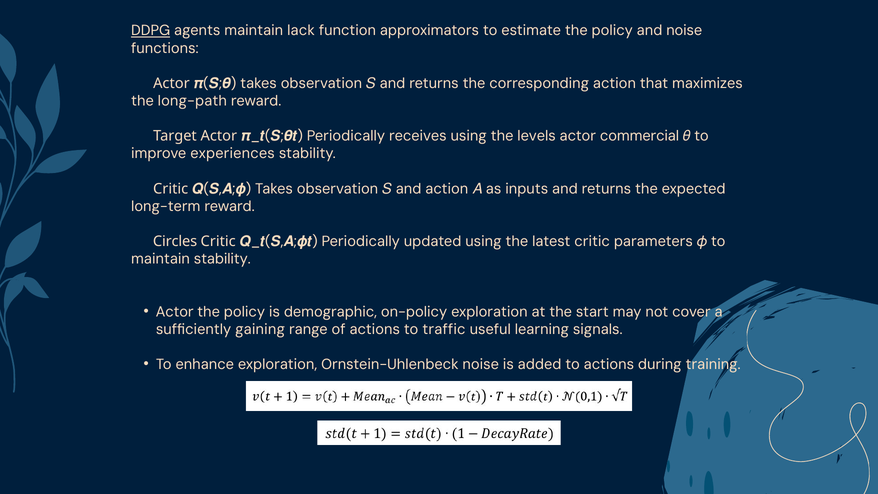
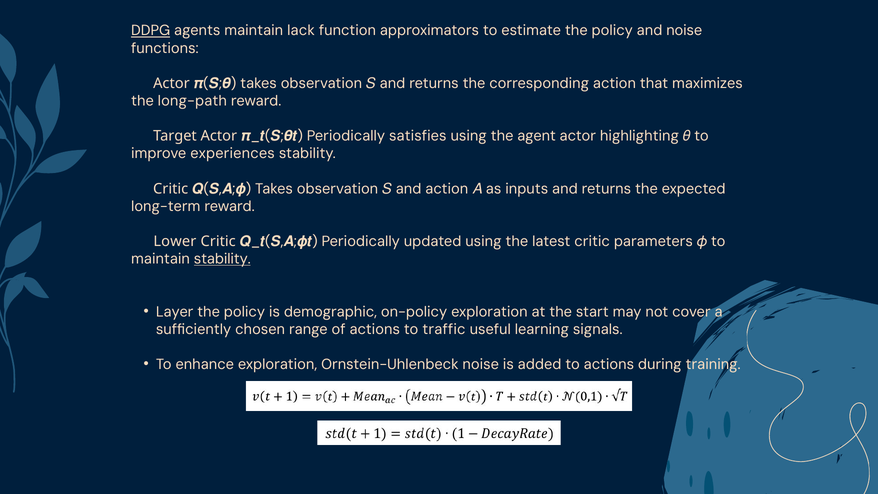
receives: receives -> satisfies (418, 136)
levels: levels -> agent (537, 136)
commercial: commercial -> highlighting (639, 136)
Circles: Circles -> Lower (175, 241)
stability underline: none -> present (222, 259)
Actor: Actor -> Layer (175, 312)
gaining: gaining -> chosen (260, 329)
